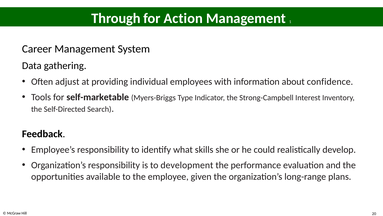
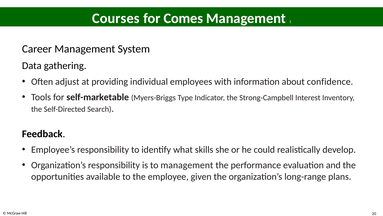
Through: Through -> Courses (116, 18)
Action: Action -> Comes (183, 18)
to development: development -> management (187, 165)
